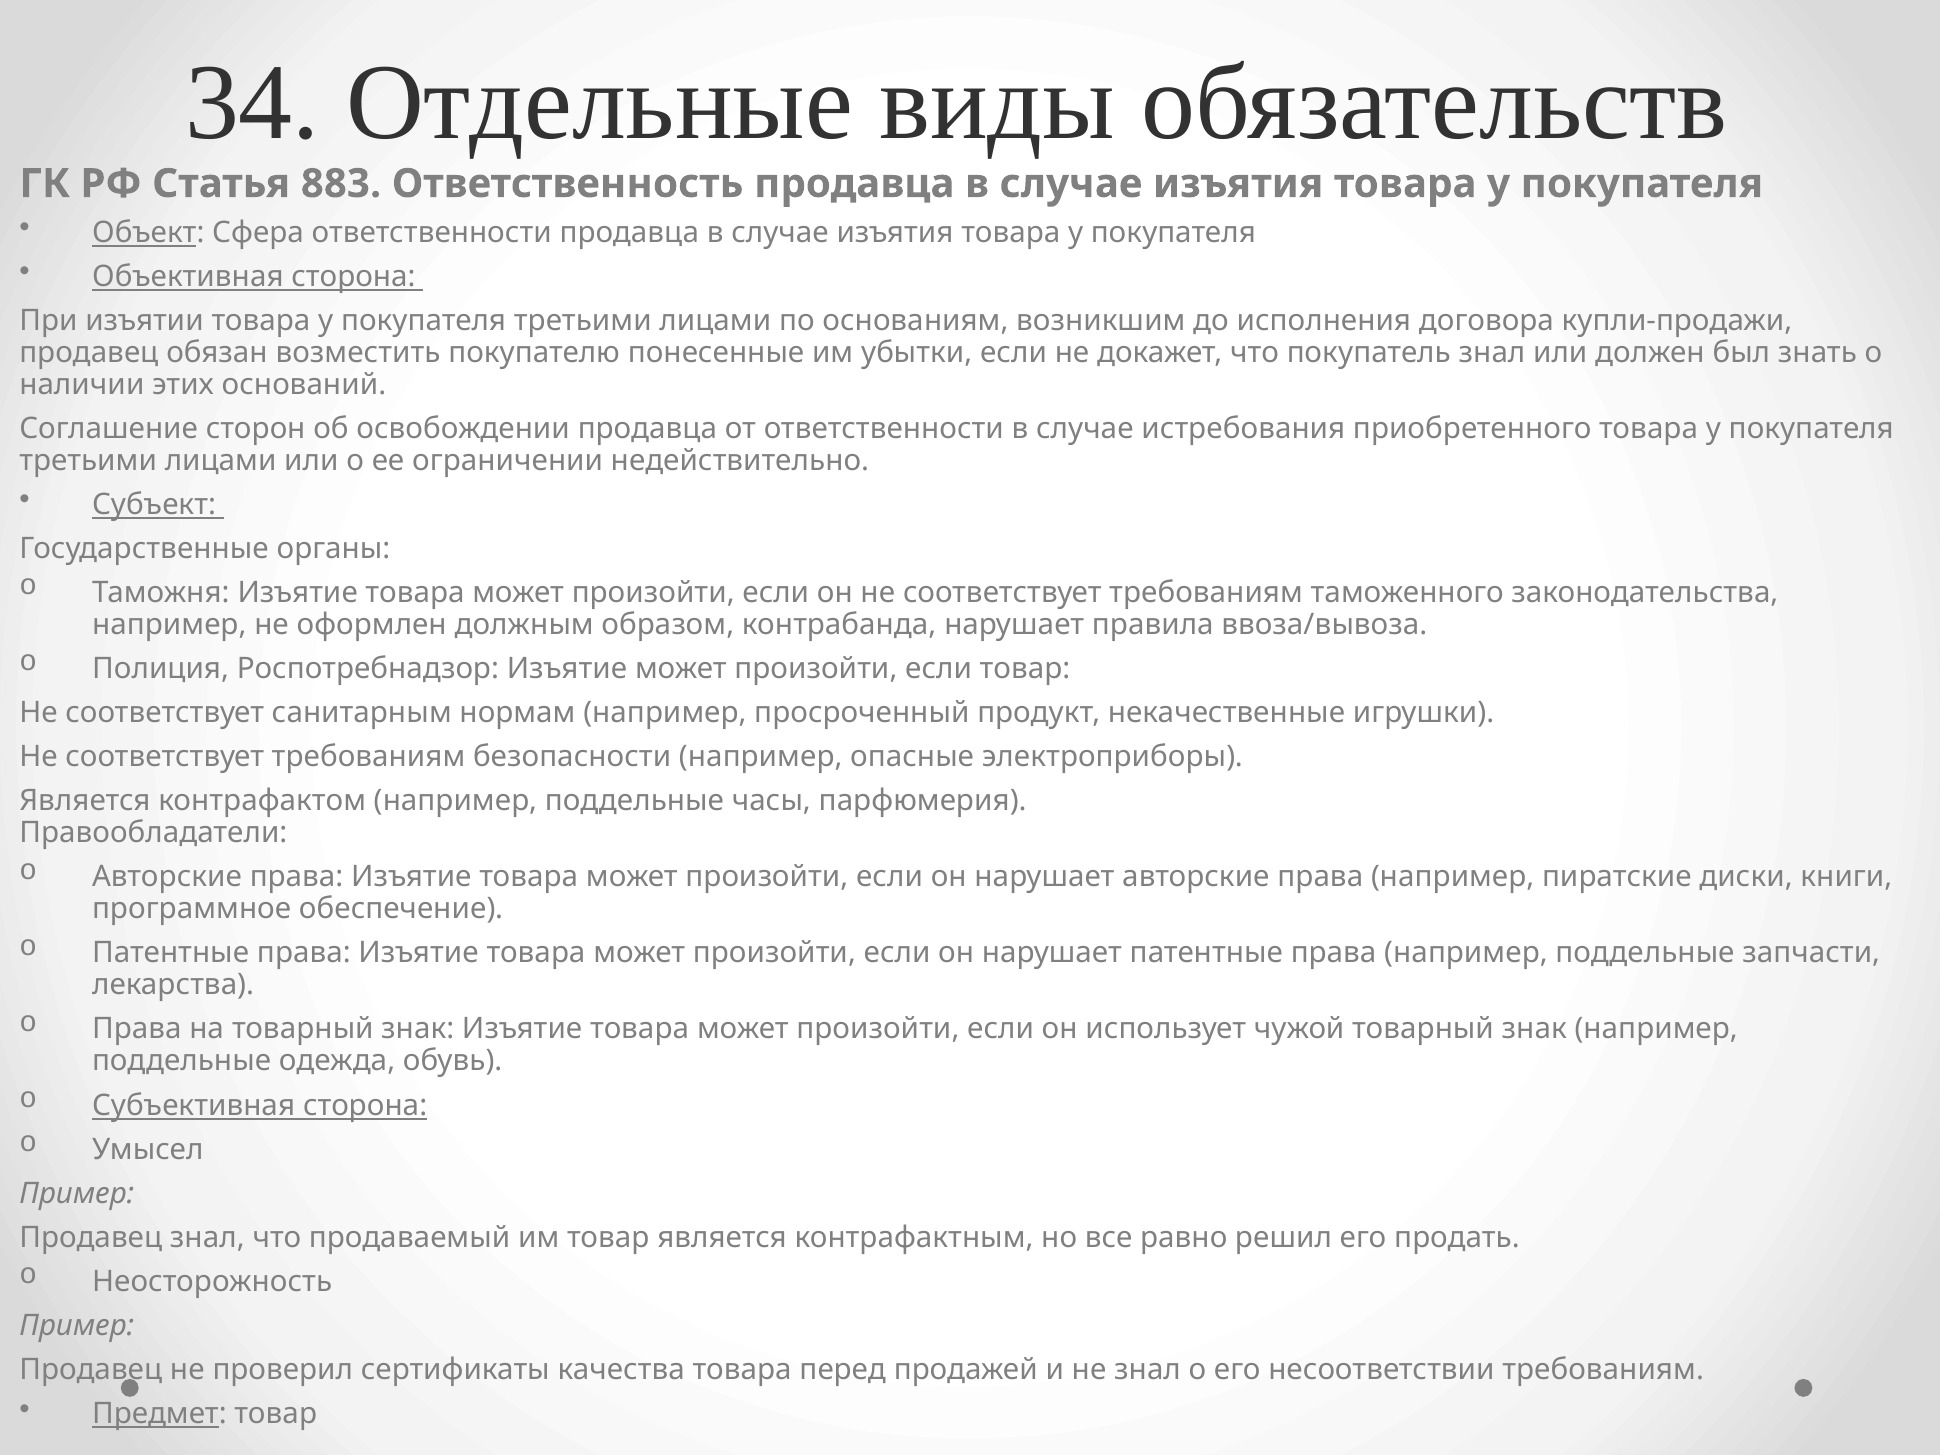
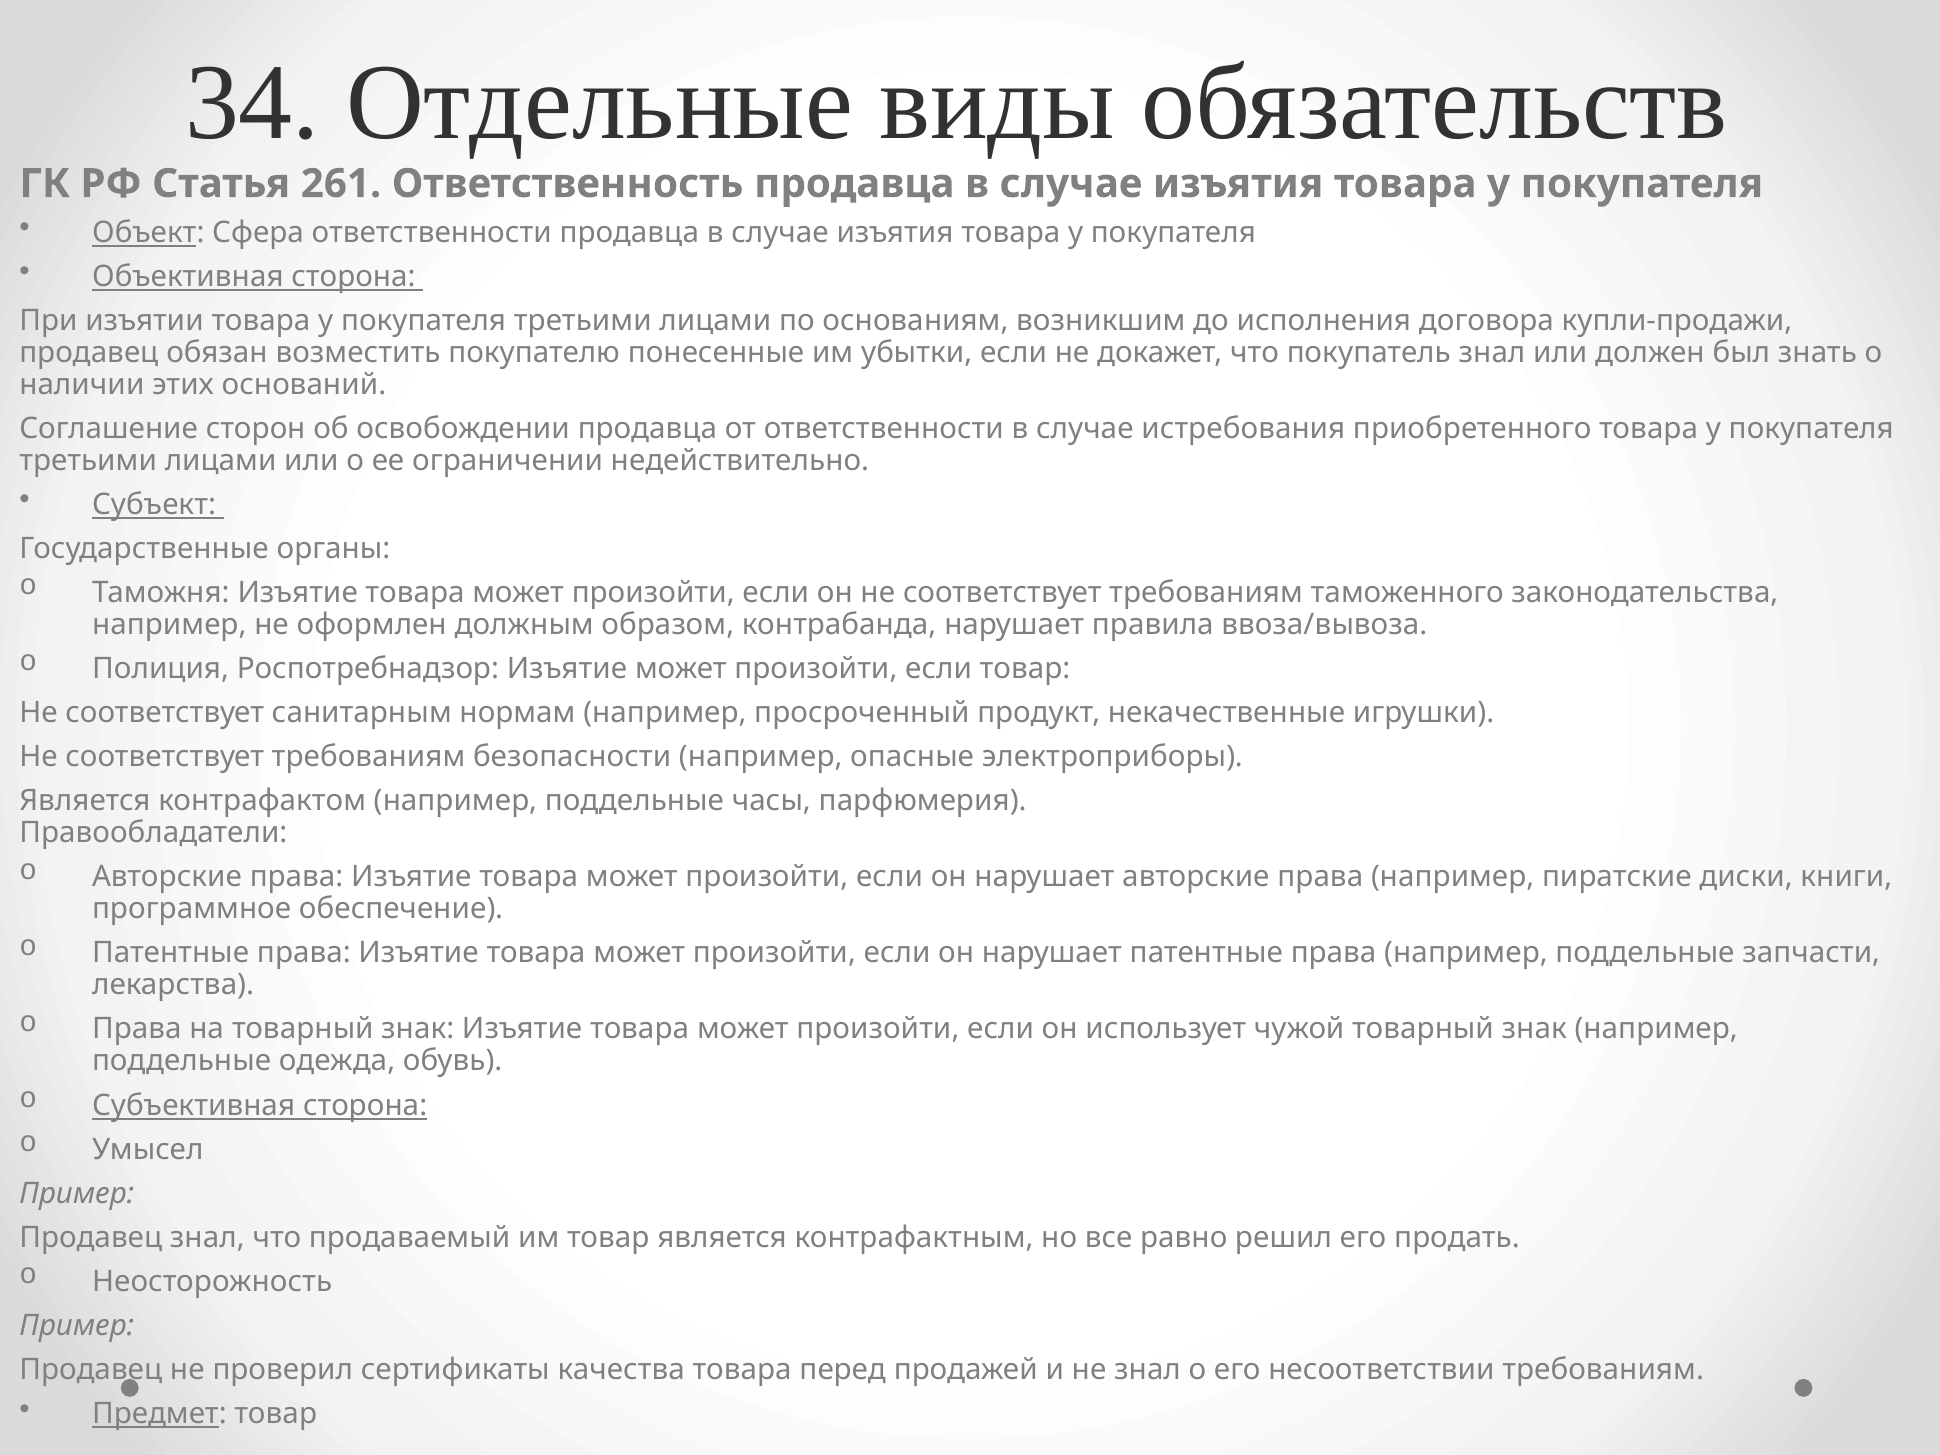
883: 883 -> 261 (341, 184)
